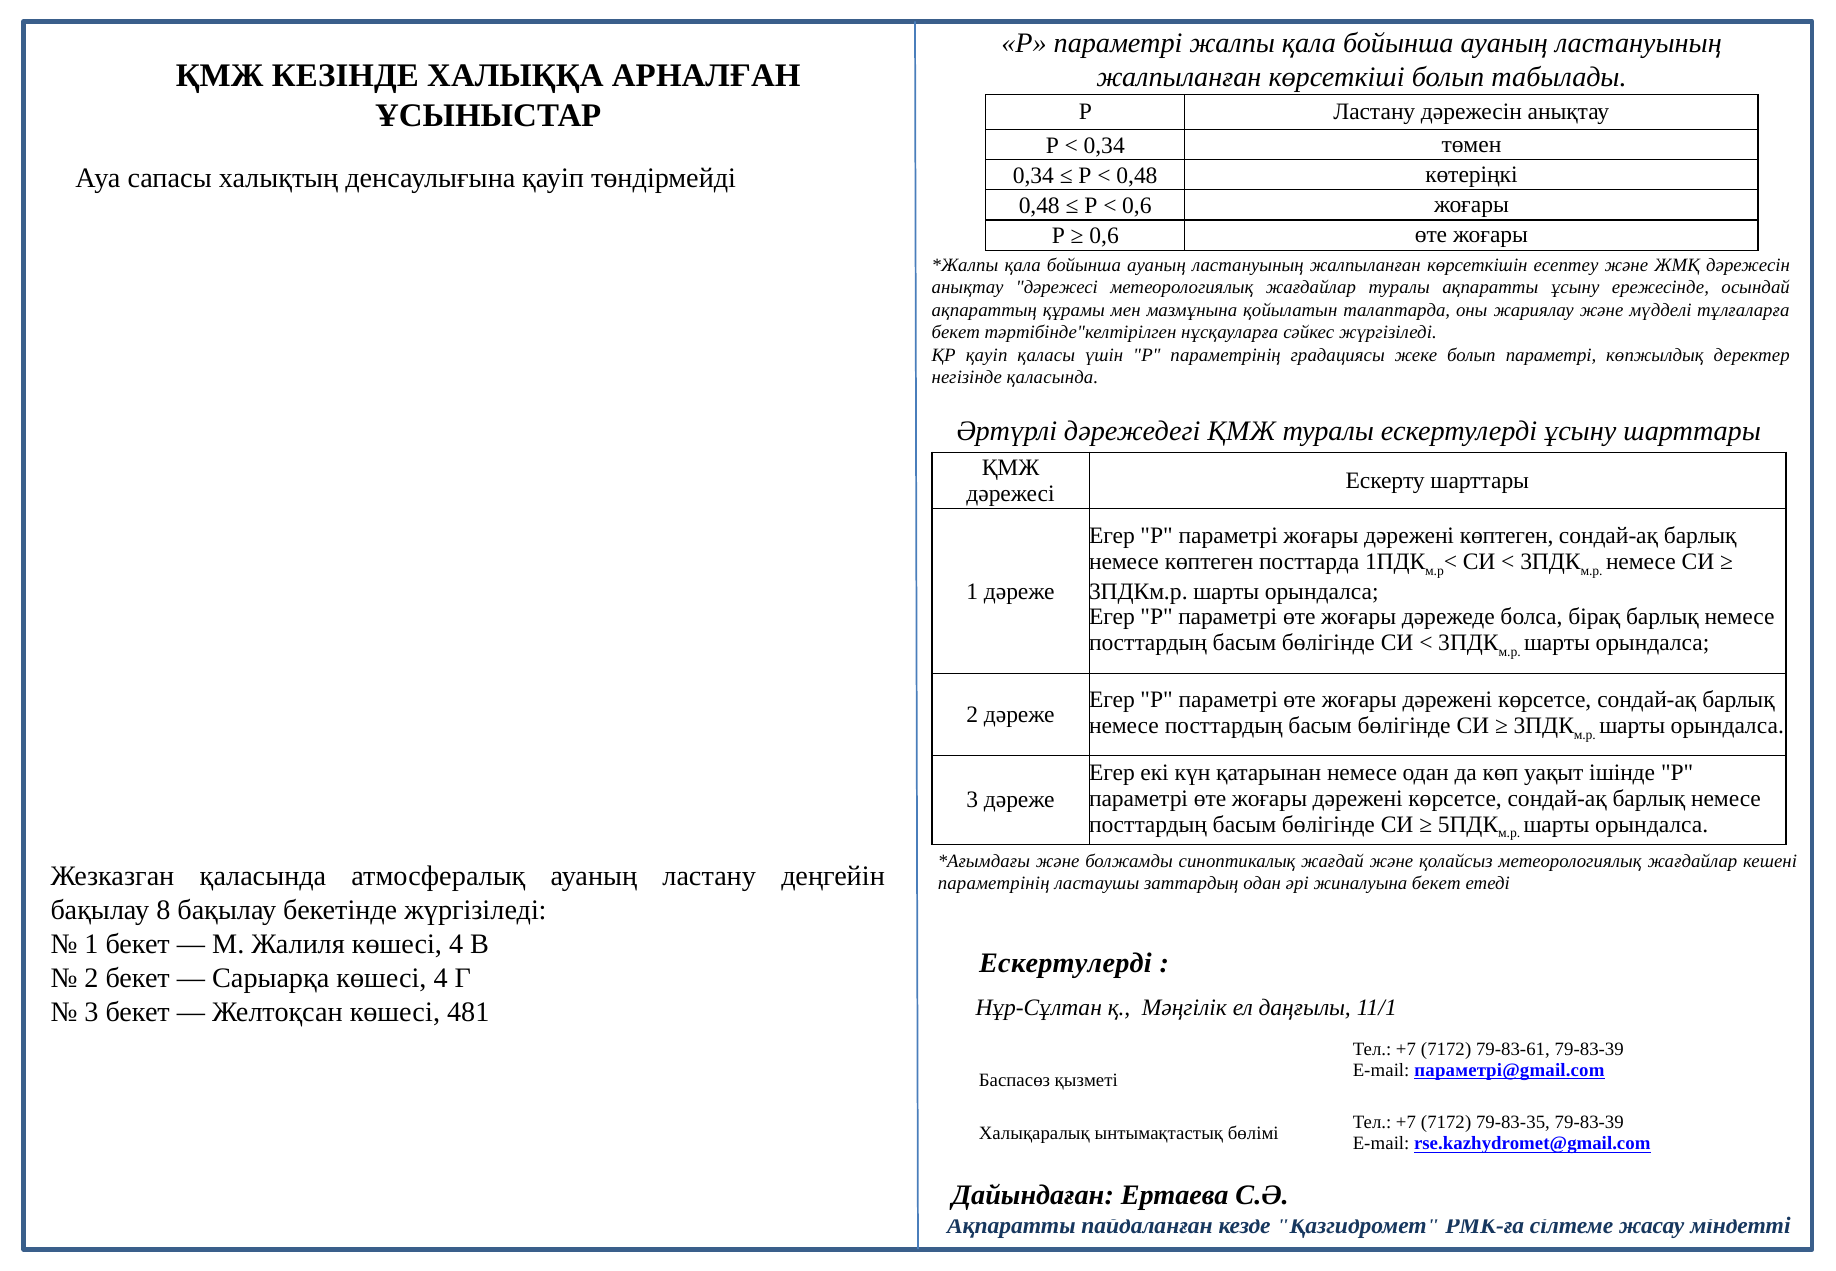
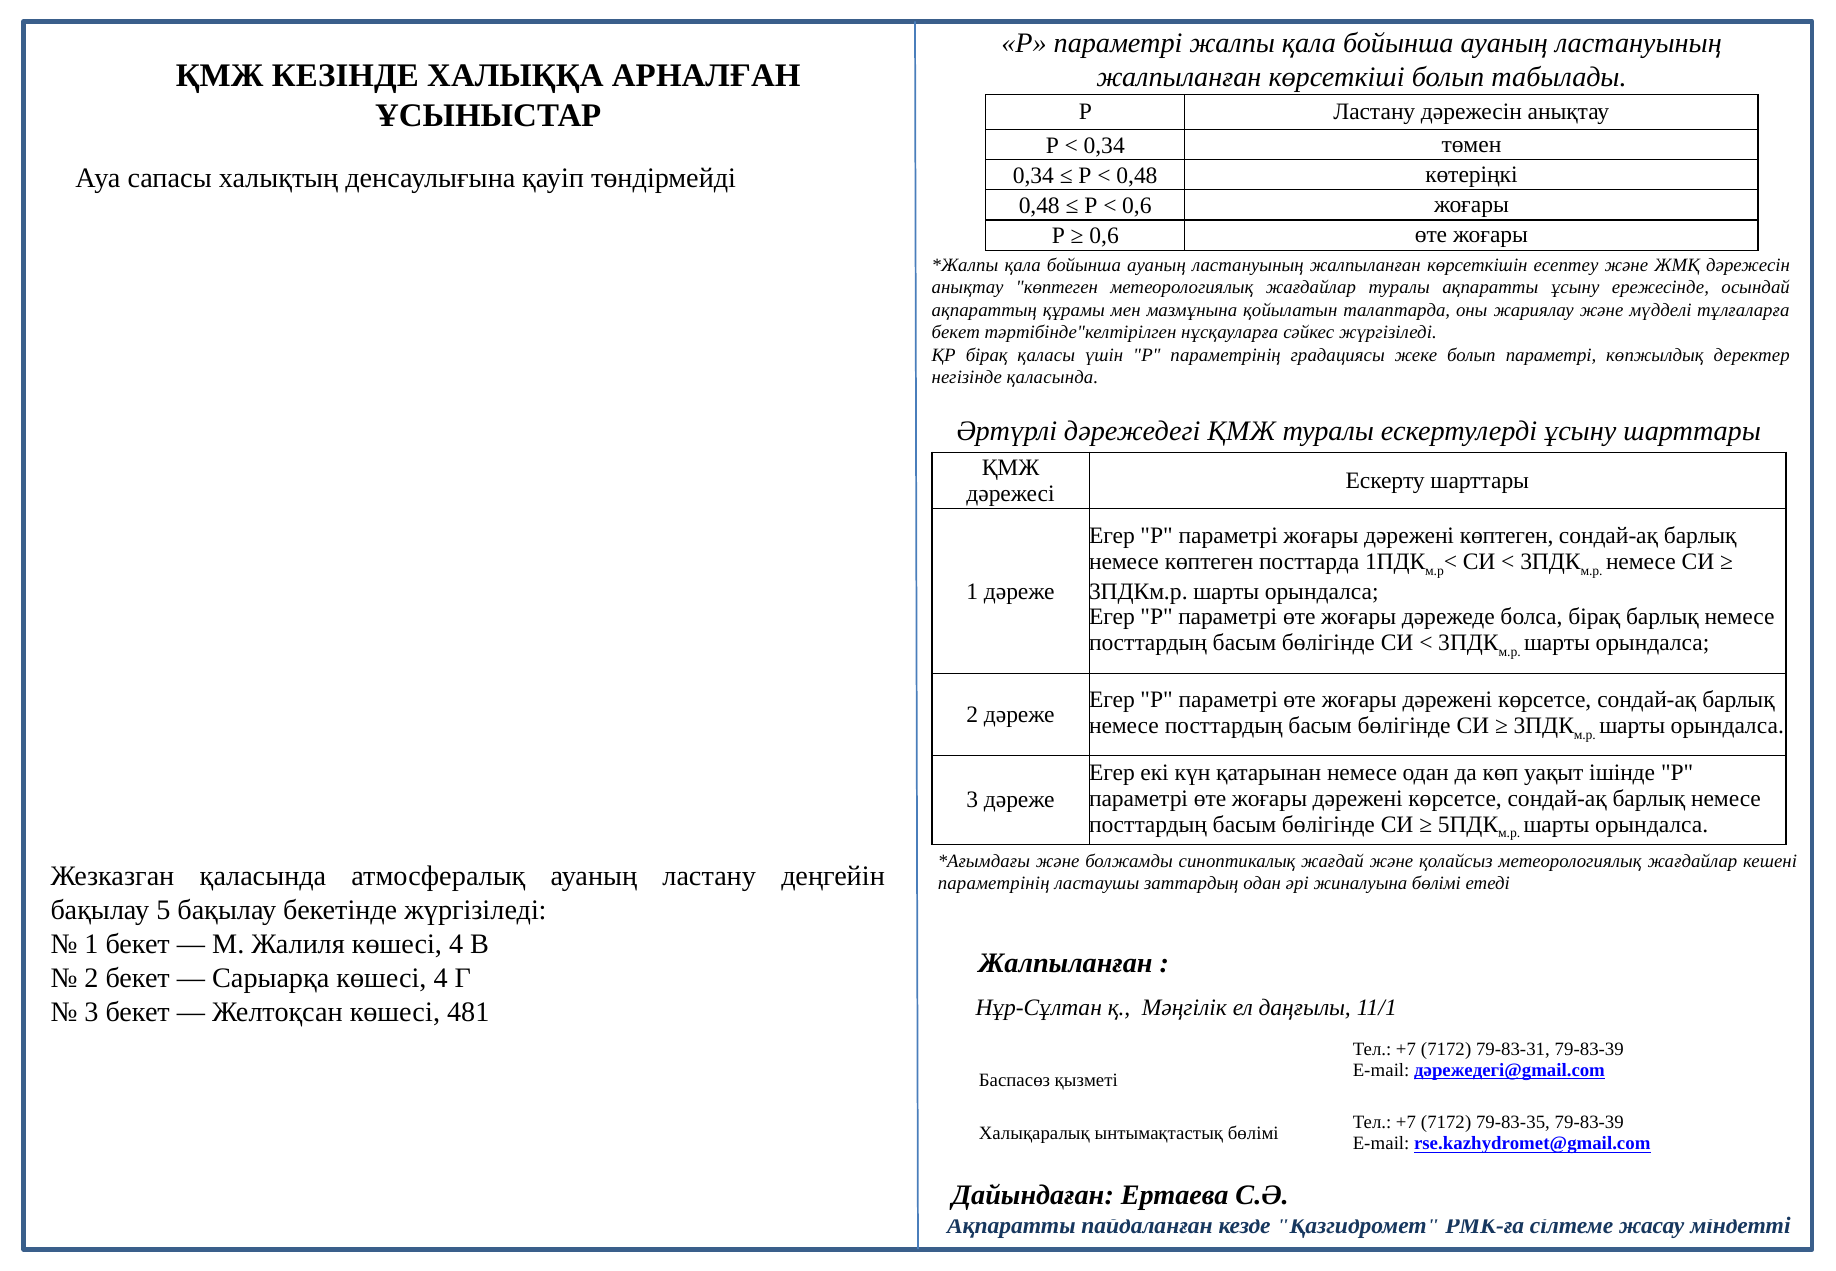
анықтау дәрежесі: дәрежесі -> көптеген (1057, 288)
ҚР қауіп: қауіп -> бірақ (987, 355)
жиналуына бекет: бекет -> бөлімі (1436, 884)
8: 8 -> 5 (163, 910)
Ескертулерді: Ескертулерді -> Жалпыланған (1066, 963)
79-83-61: 79-83-61 -> 79-83-31 (1513, 1049)
параметрі@gmail.com: параметрі@gmail.com -> дәрежедегі@gmail.com (1510, 1070)
